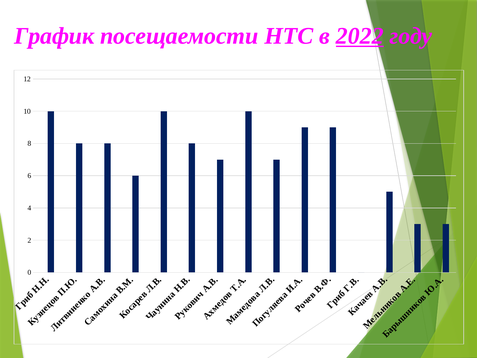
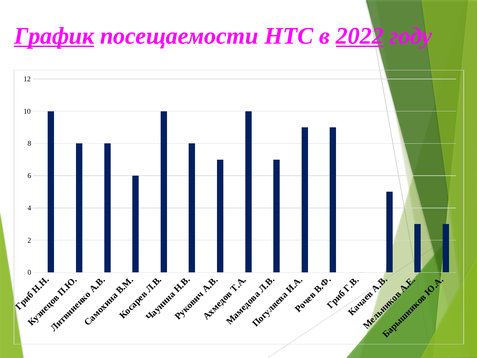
График underline: none -> present (54, 36)
